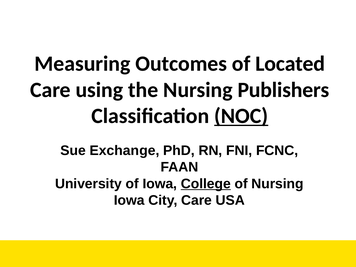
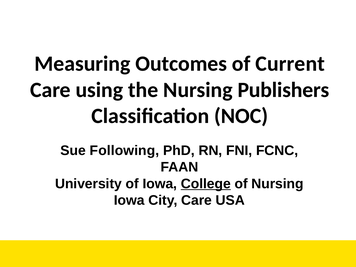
Located: Located -> Current (290, 64)
NOC underline: present -> none (241, 116)
Exchange: Exchange -> Following (124, 150)
